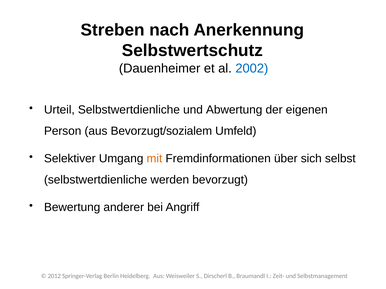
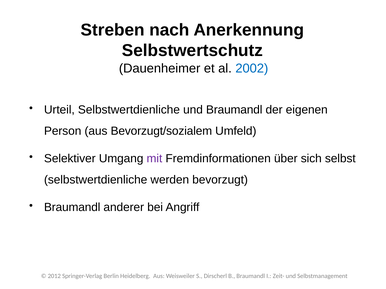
und Abwertung: Abwertung -> Braumandl (234, 110)
mit colour: orange -> purple (154, 159)
Bewertung: Bewertung -> Braumandl (72, 208)
